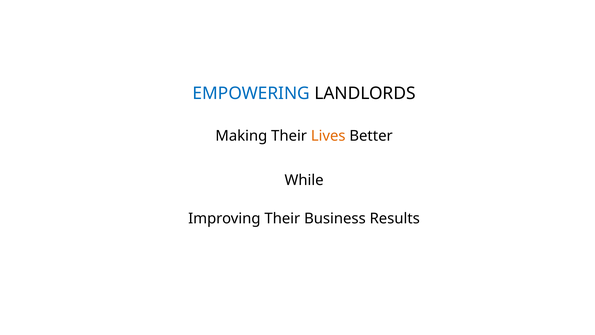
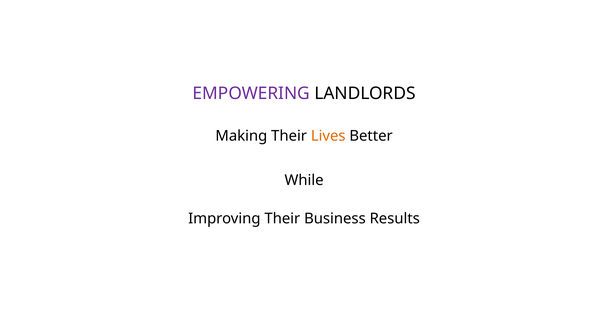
EMPOWERING colour: blue -> purple (251, 93)
